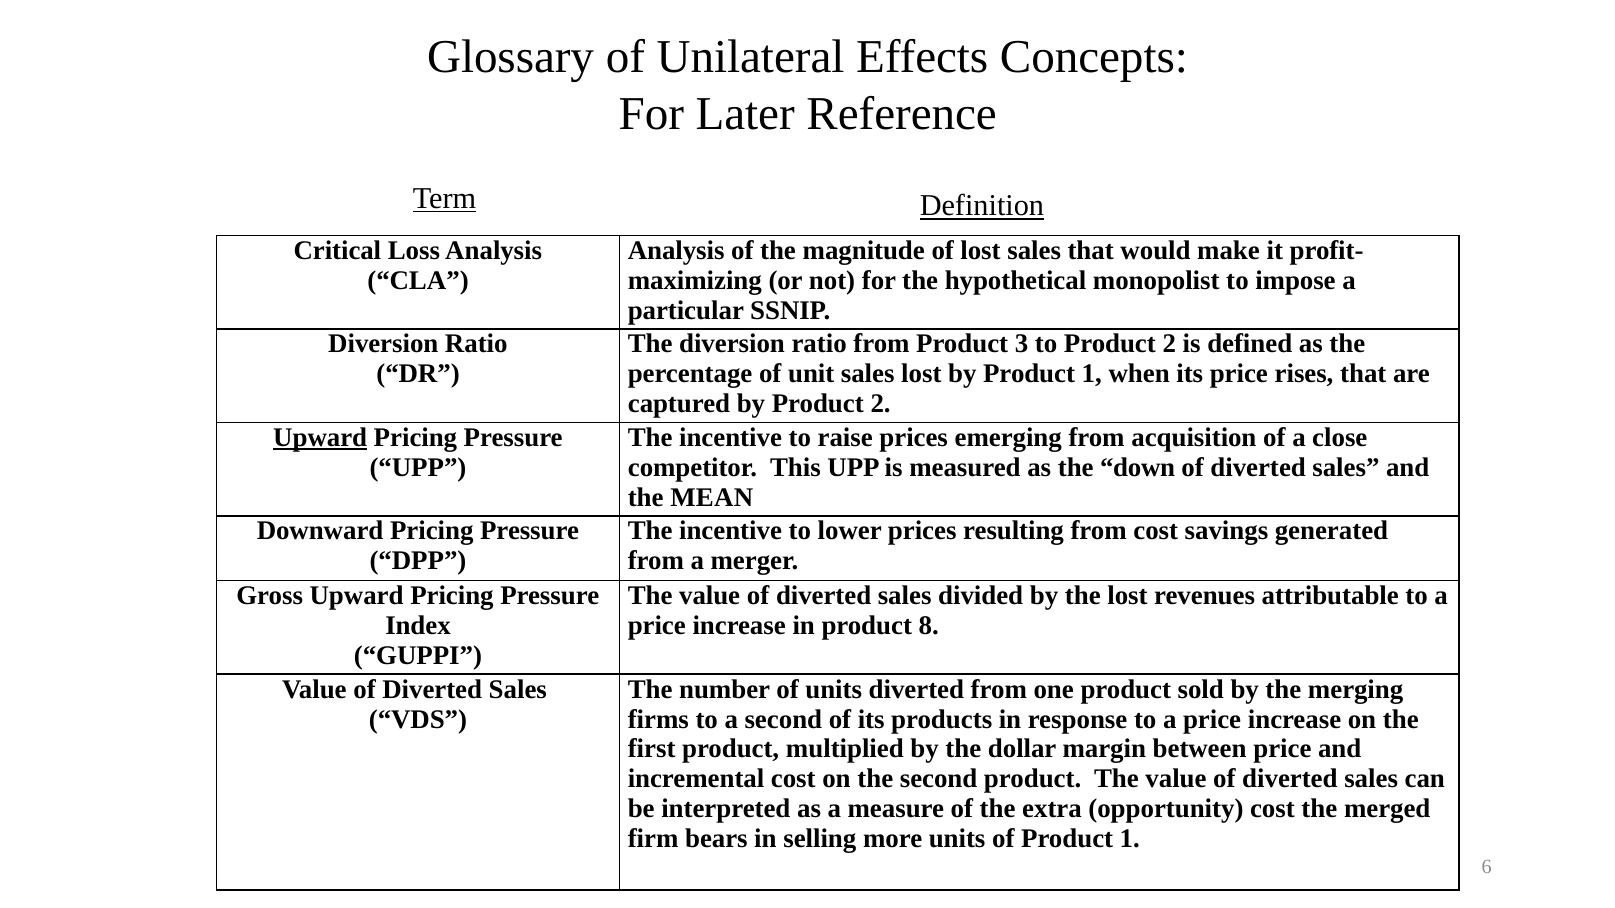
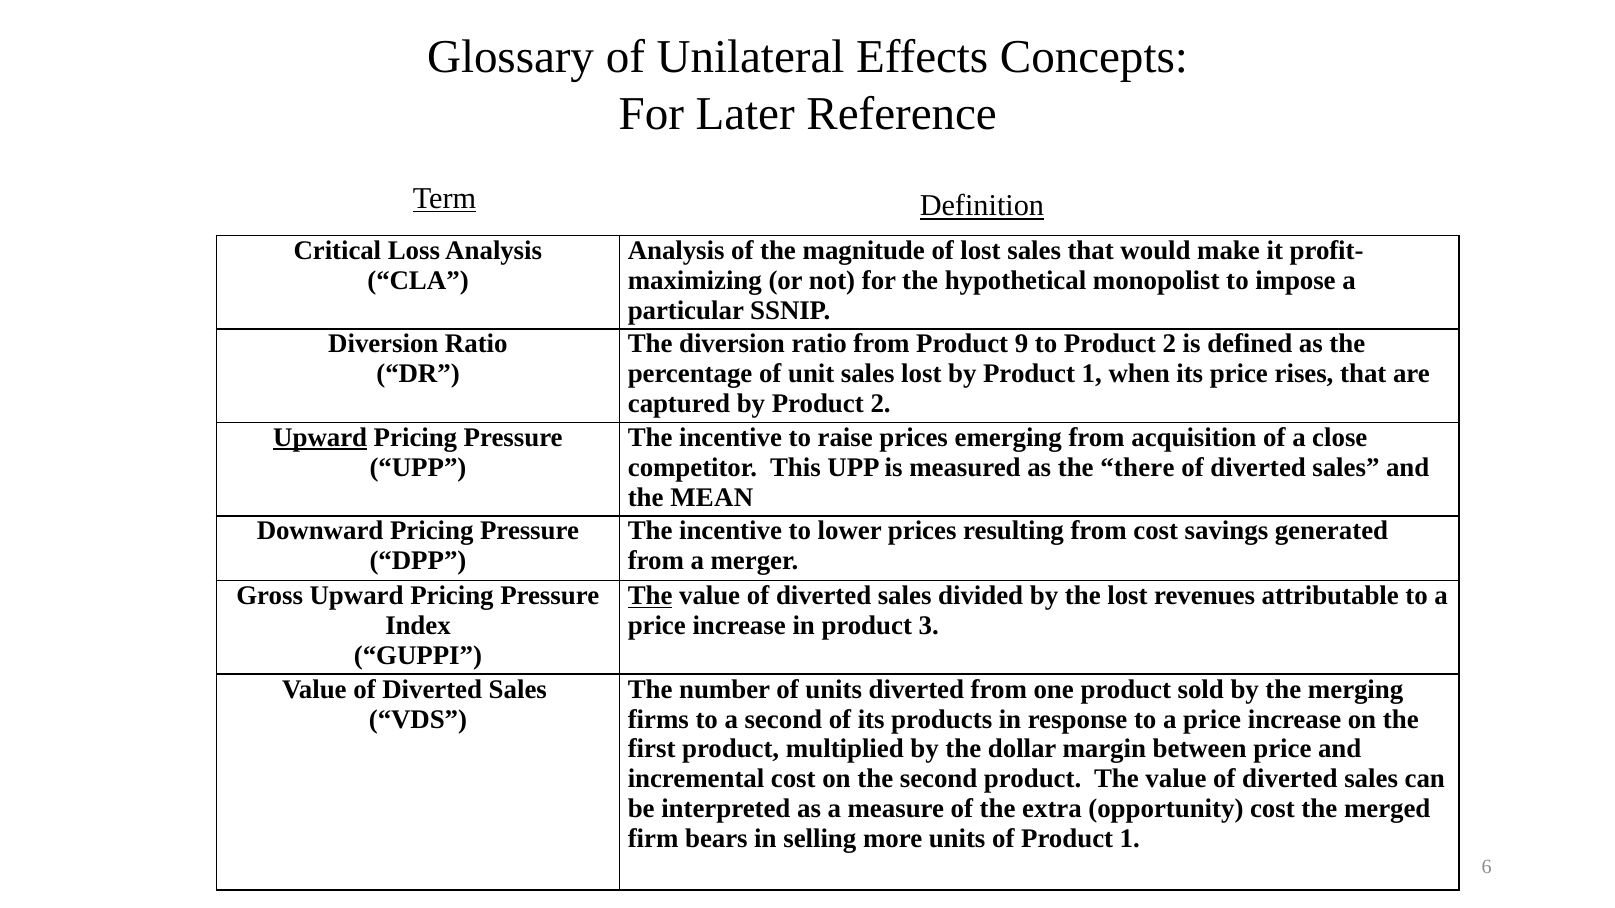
3: 3 -> 9 (1021, 344)
down: down -> there (1137, 468)
The underline: none -> present (650, 596)
8: 8 -> 3 (929, 626)
